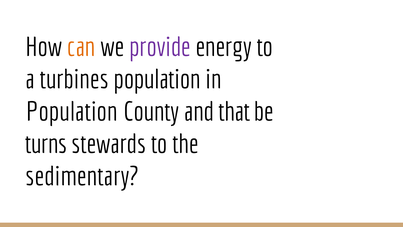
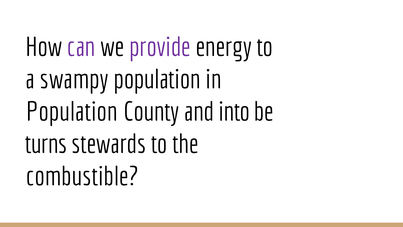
can colour: orange -> purple (81, 47)
turbines: turbines -> swampy (74, 80)
that: that -> into (234, 112)
sedimentary: sedimentary -> combustible (82, 176)
